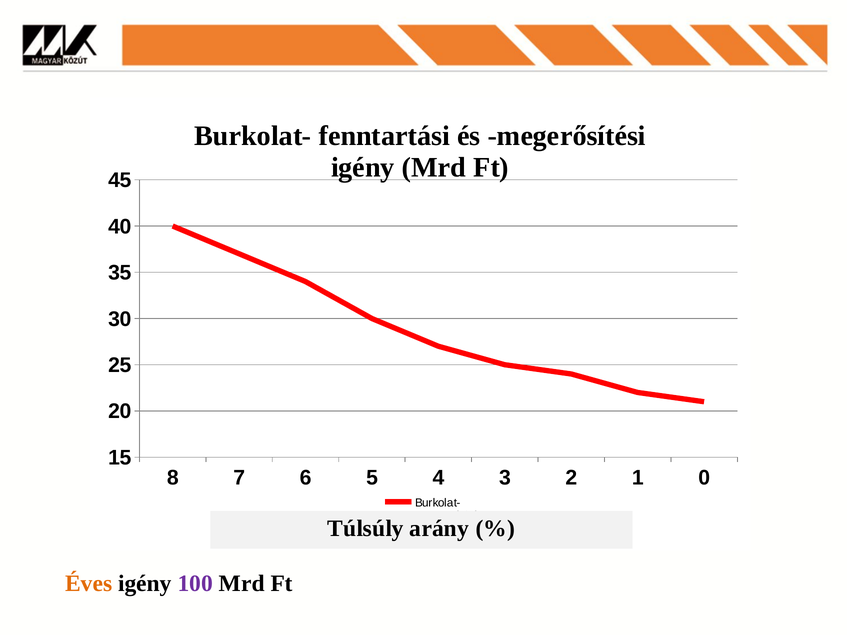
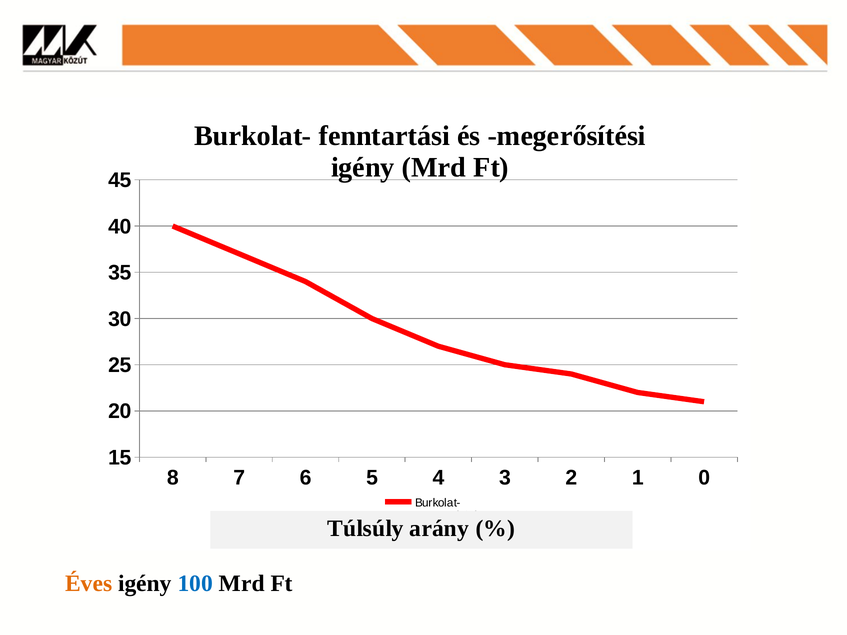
100 colour: purple -> blue (195, 584)
